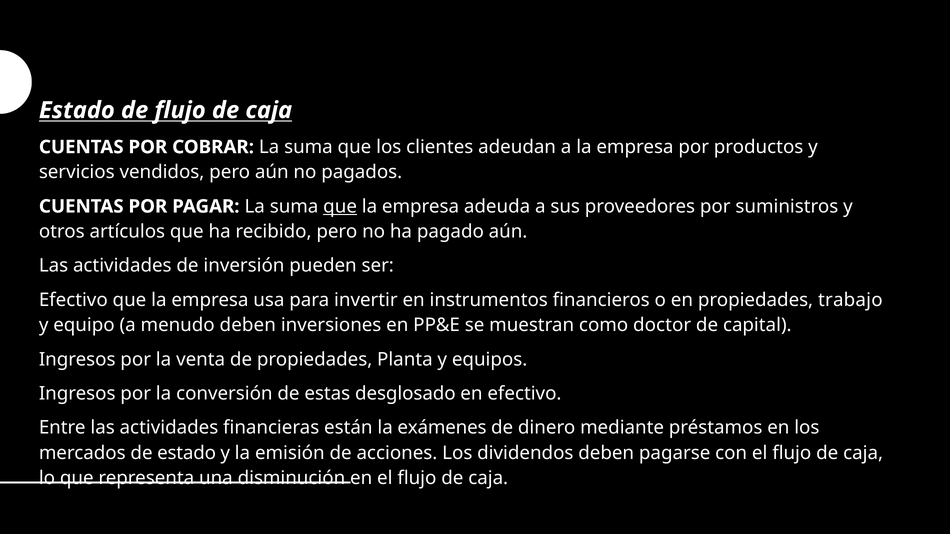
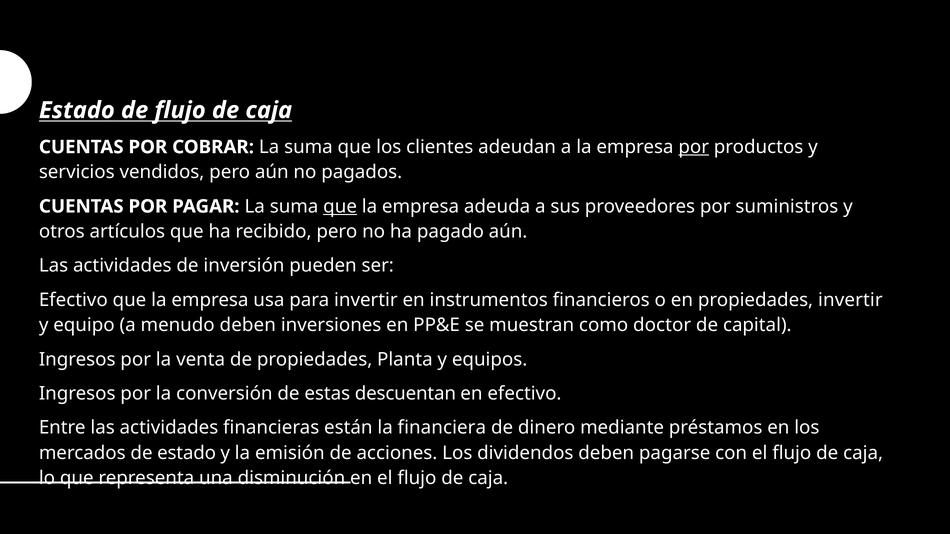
por underline: none -> present (694, 147)
propiedades trabajo: trabajo -> invertir (850, 300)
desglosado: desglosado -> descuentan (405, 394)
exámenes: exámenes -> financiera (442, 428)
